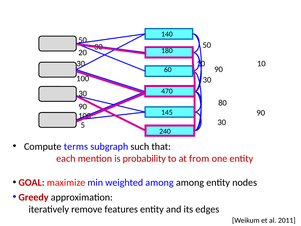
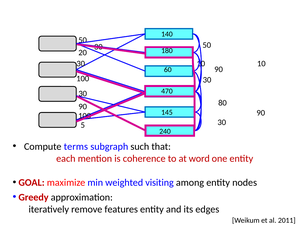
probability: probability -> coherence (144, 158)
from: from -> word (199, 158)
weighted among: among -> visiting (160, 182)
